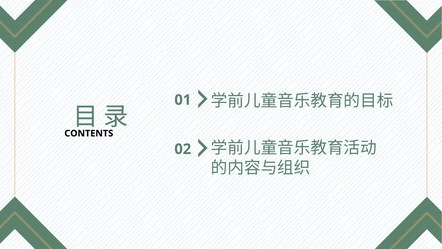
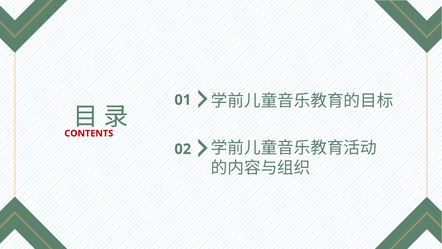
CONTENTS colour: black -> red (89, 133)
